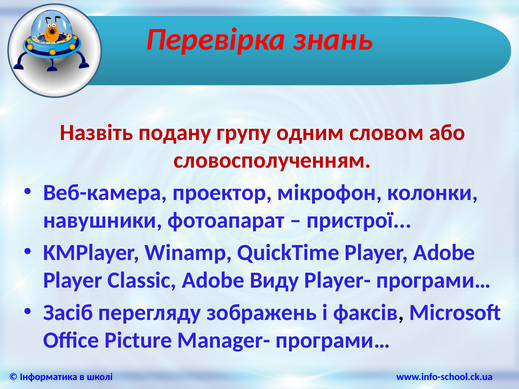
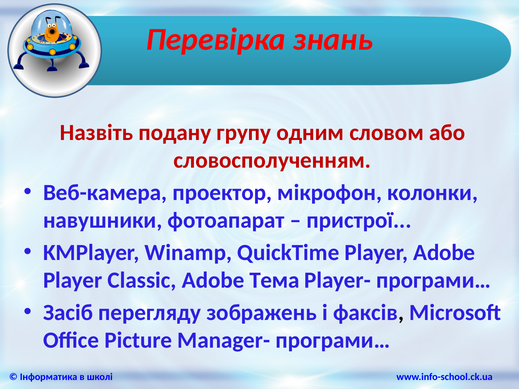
Виду: Виду -> Тема (274, 280)
